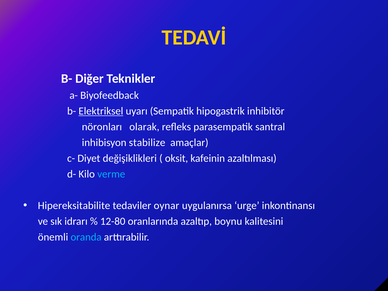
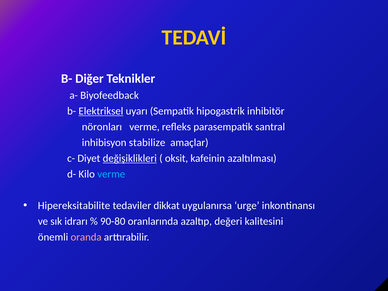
nöronları olarak: olarak -> verme (144, 127)
değişiklikleri underline: none -> present (130, 158)
oynar: oynar -> dikkat (167, 206)
12-80: 12-80 -> 90-80 (113, 221)
boynu: boynu -> değeri (228, 221)
oranda colour: light blue -> pink (86, 237)
